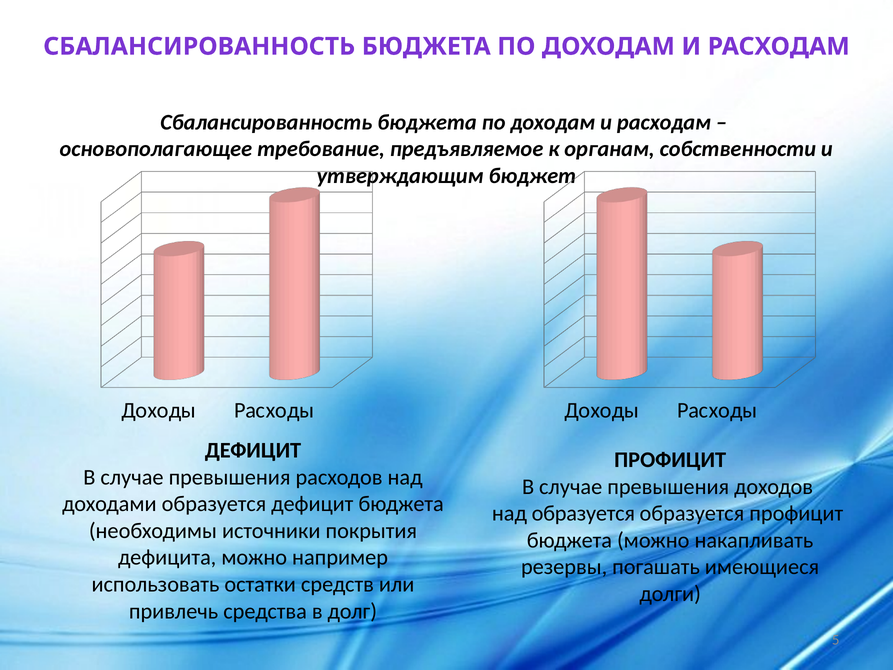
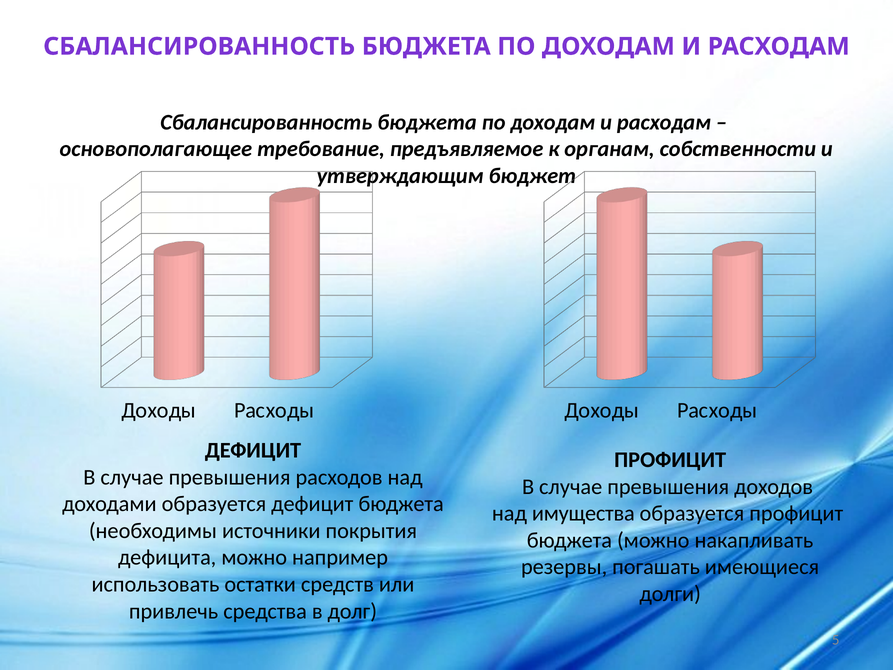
над образуется: образуется -> имущества (583, 513)
